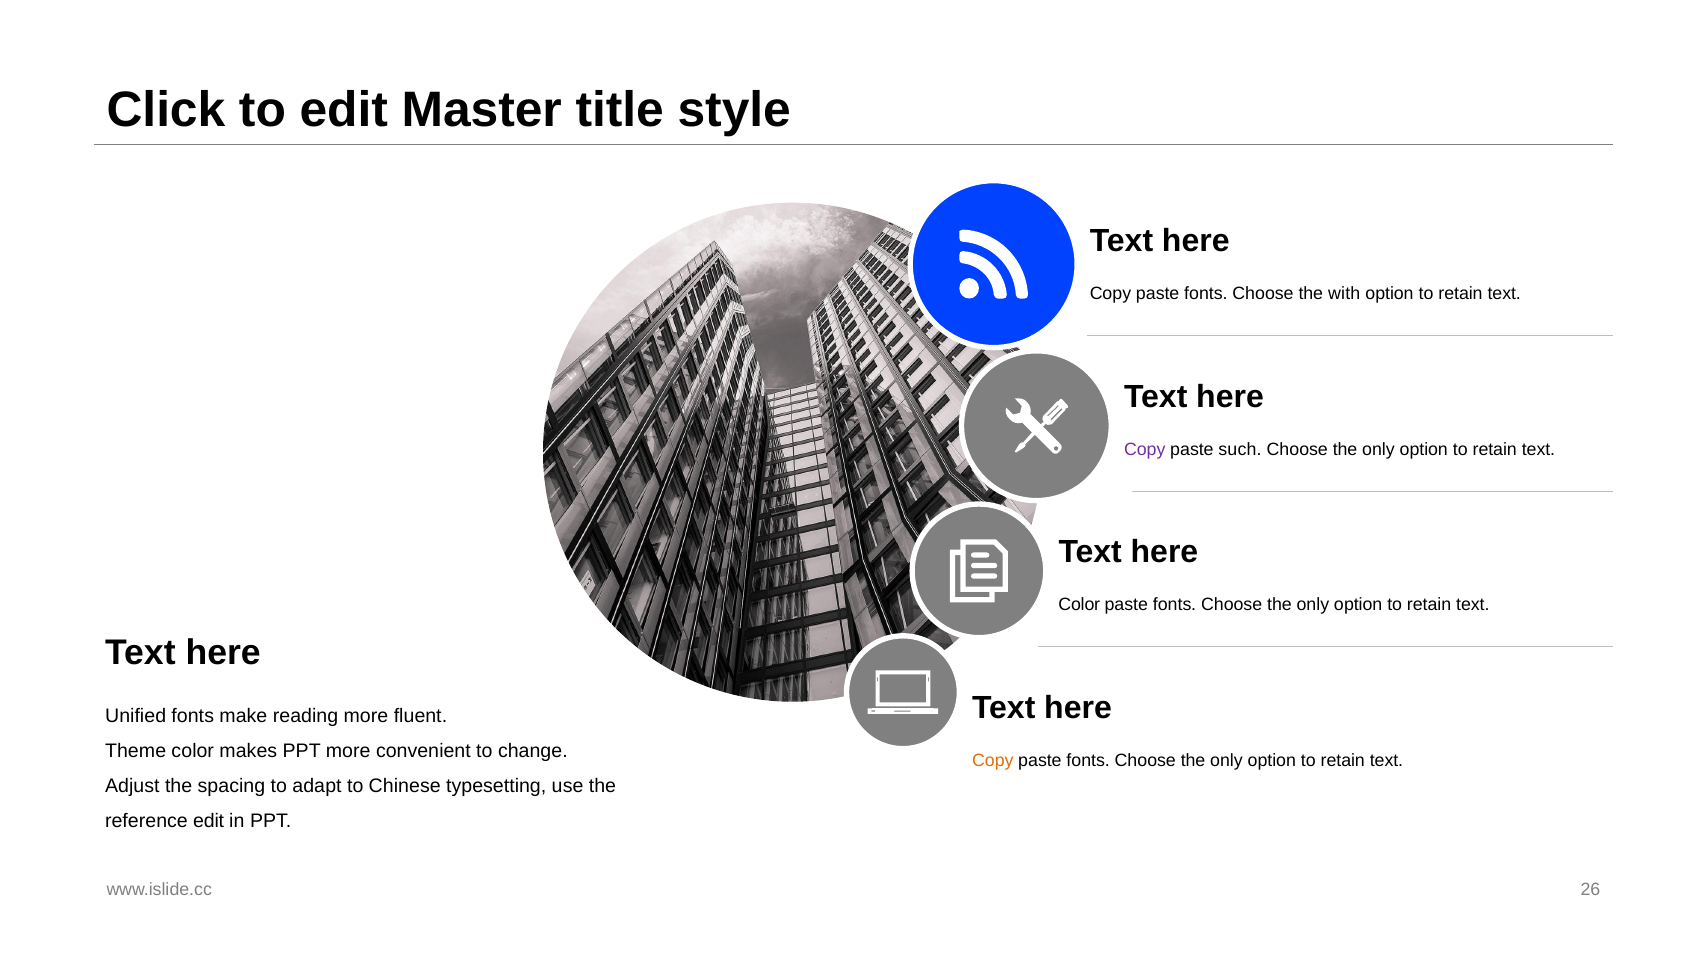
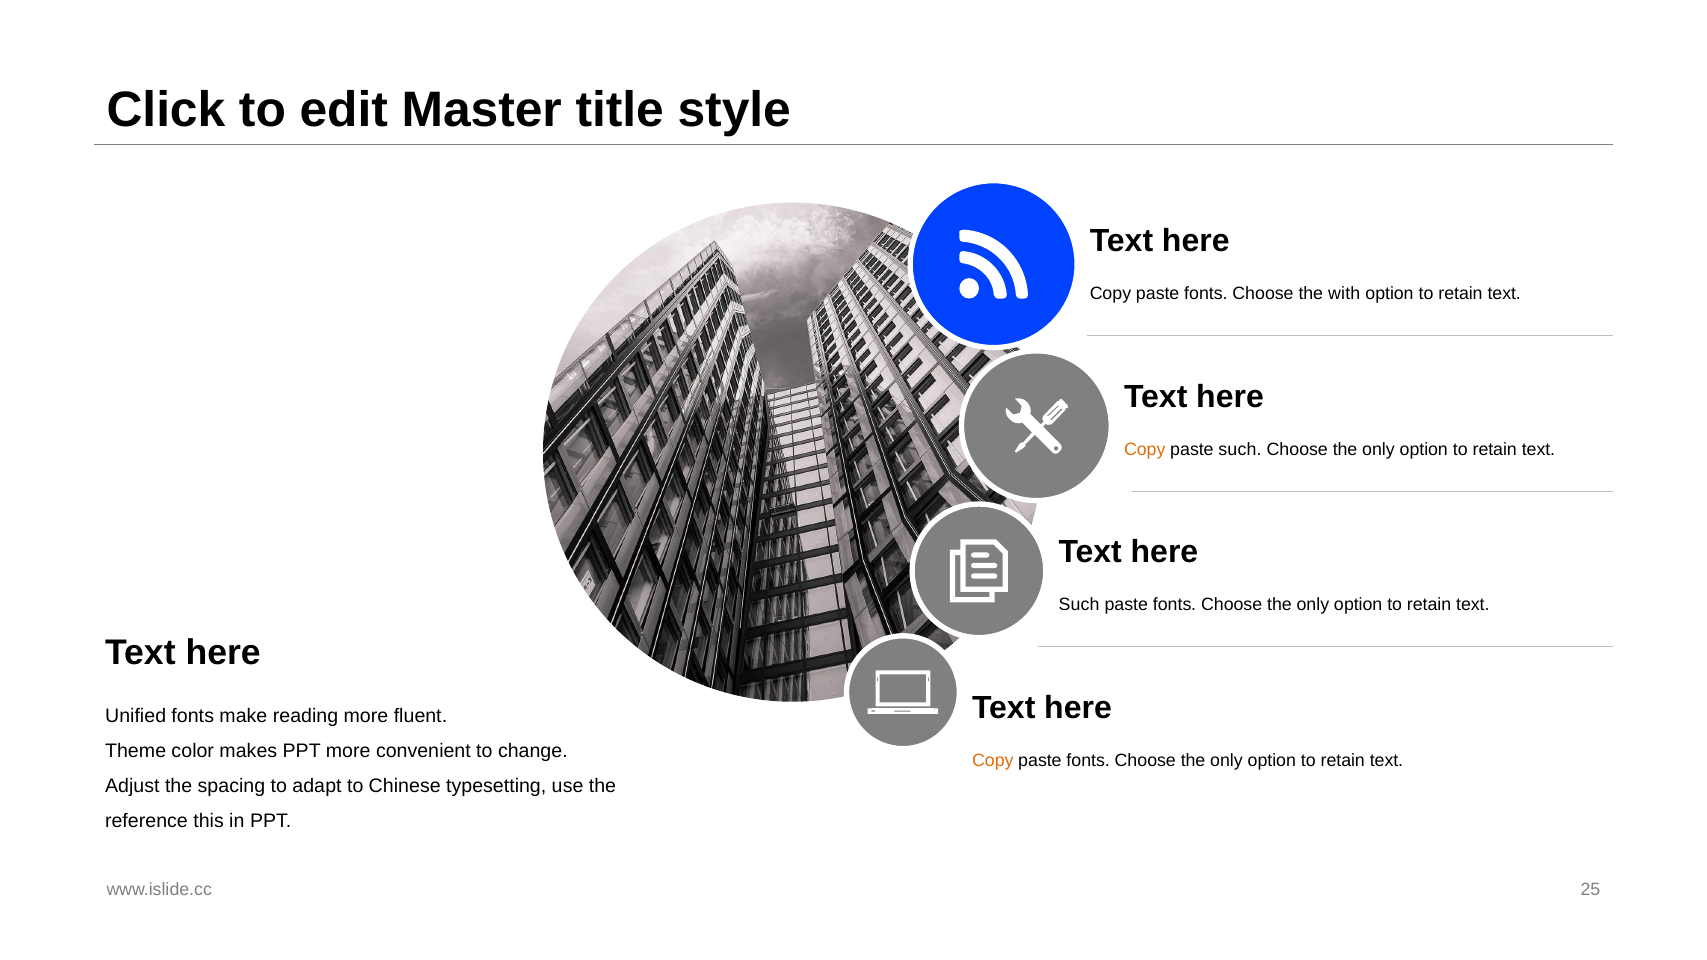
Copy colour: purple -> orange (1145, 449)
Color: Color -> Such (1079, 605)
reference edit: edit -> this (209, 822)
26: 26 -> 25 (1590, 889)
